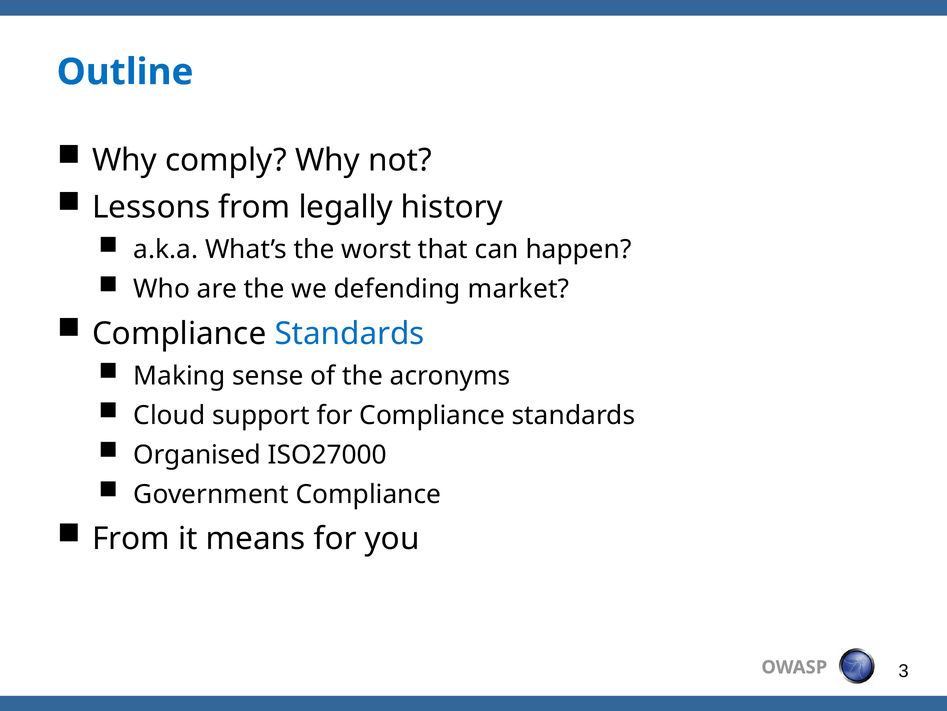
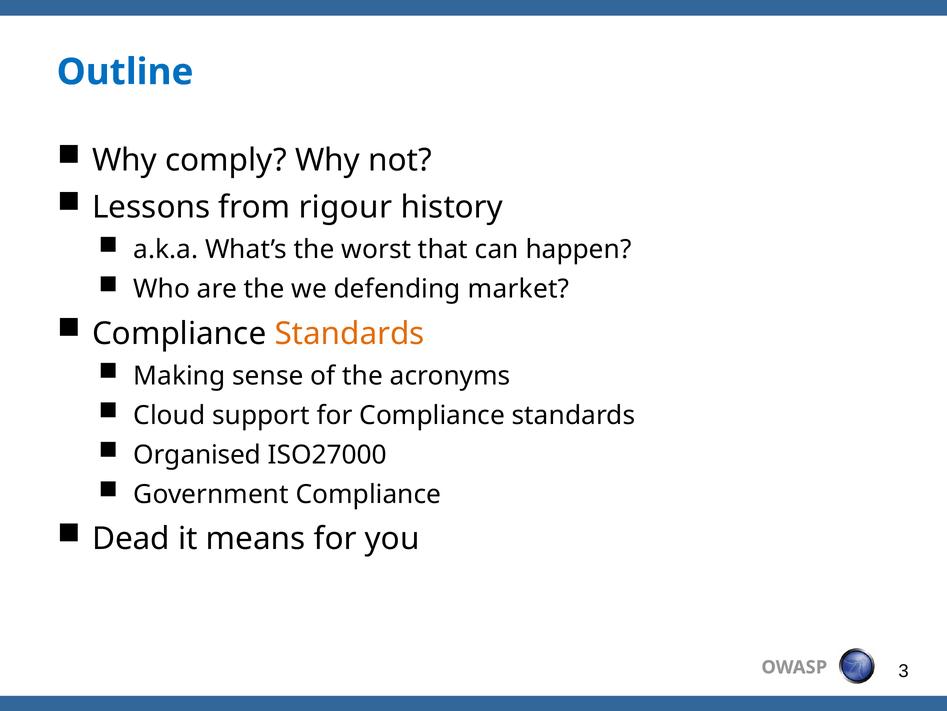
legally: legally -> rigour (345, 207)
Standards colour: blue -> orange (350, 333)
From: From -> Dead (131, 538)
